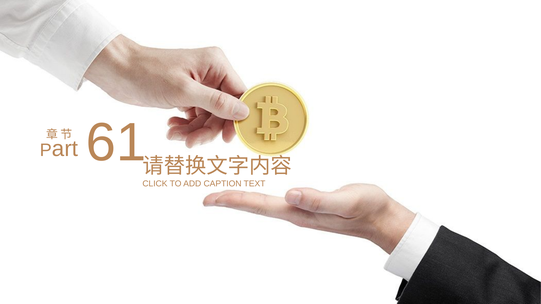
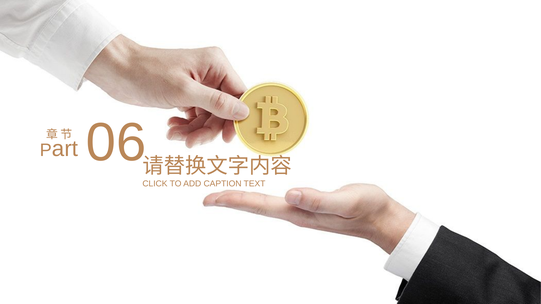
61: 61 -> 06 (116, 143)
